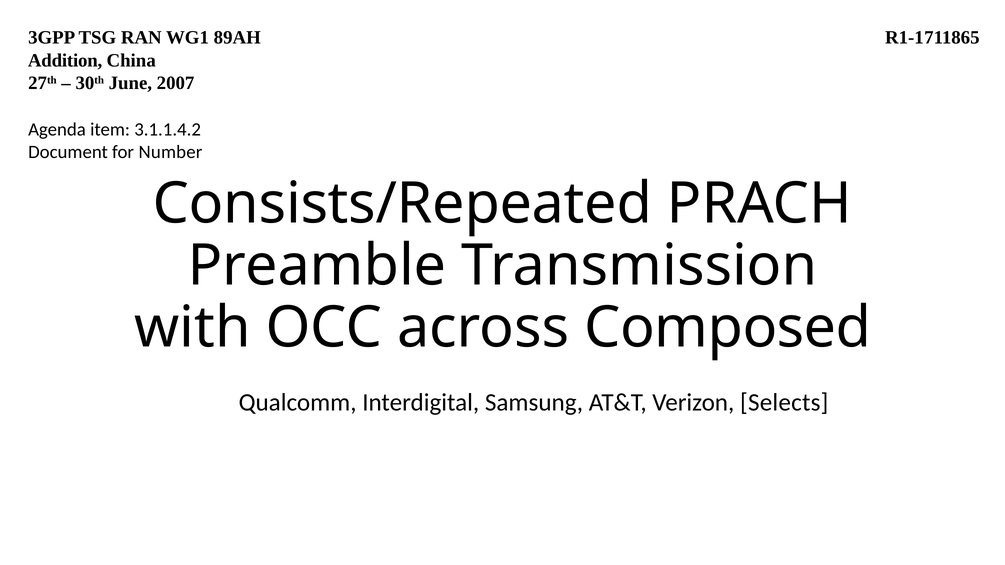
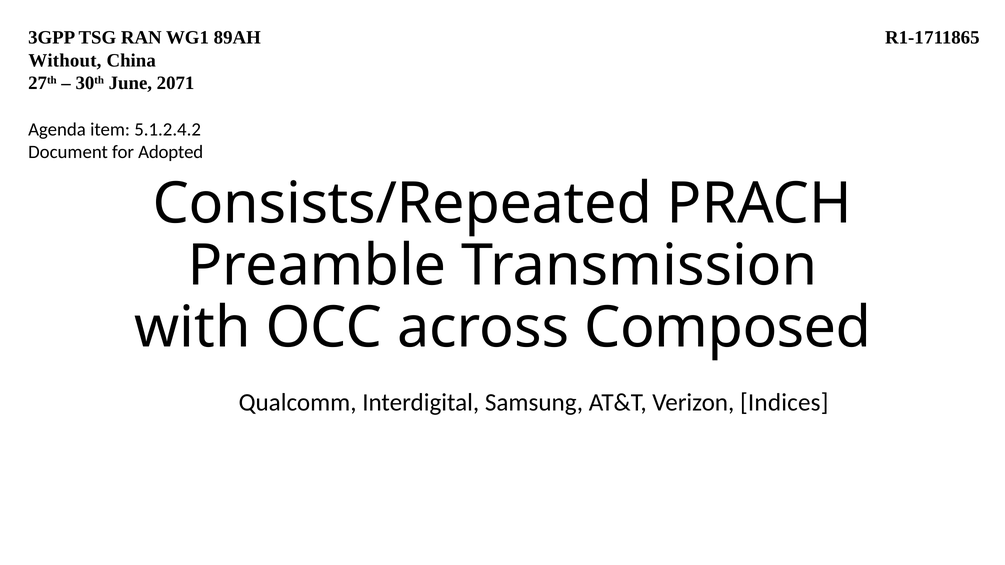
Addition: Addition -> Without (65, 60)
2007: 2007 -> 2071 (176, 83)
3.1.1.4.2: 3.1.1.4.2 -> 5.1.2.4.2 (168, 130)
Number: Number -> Adopted (171, 152)
Selects: Selects -> Indices (784, 402)
